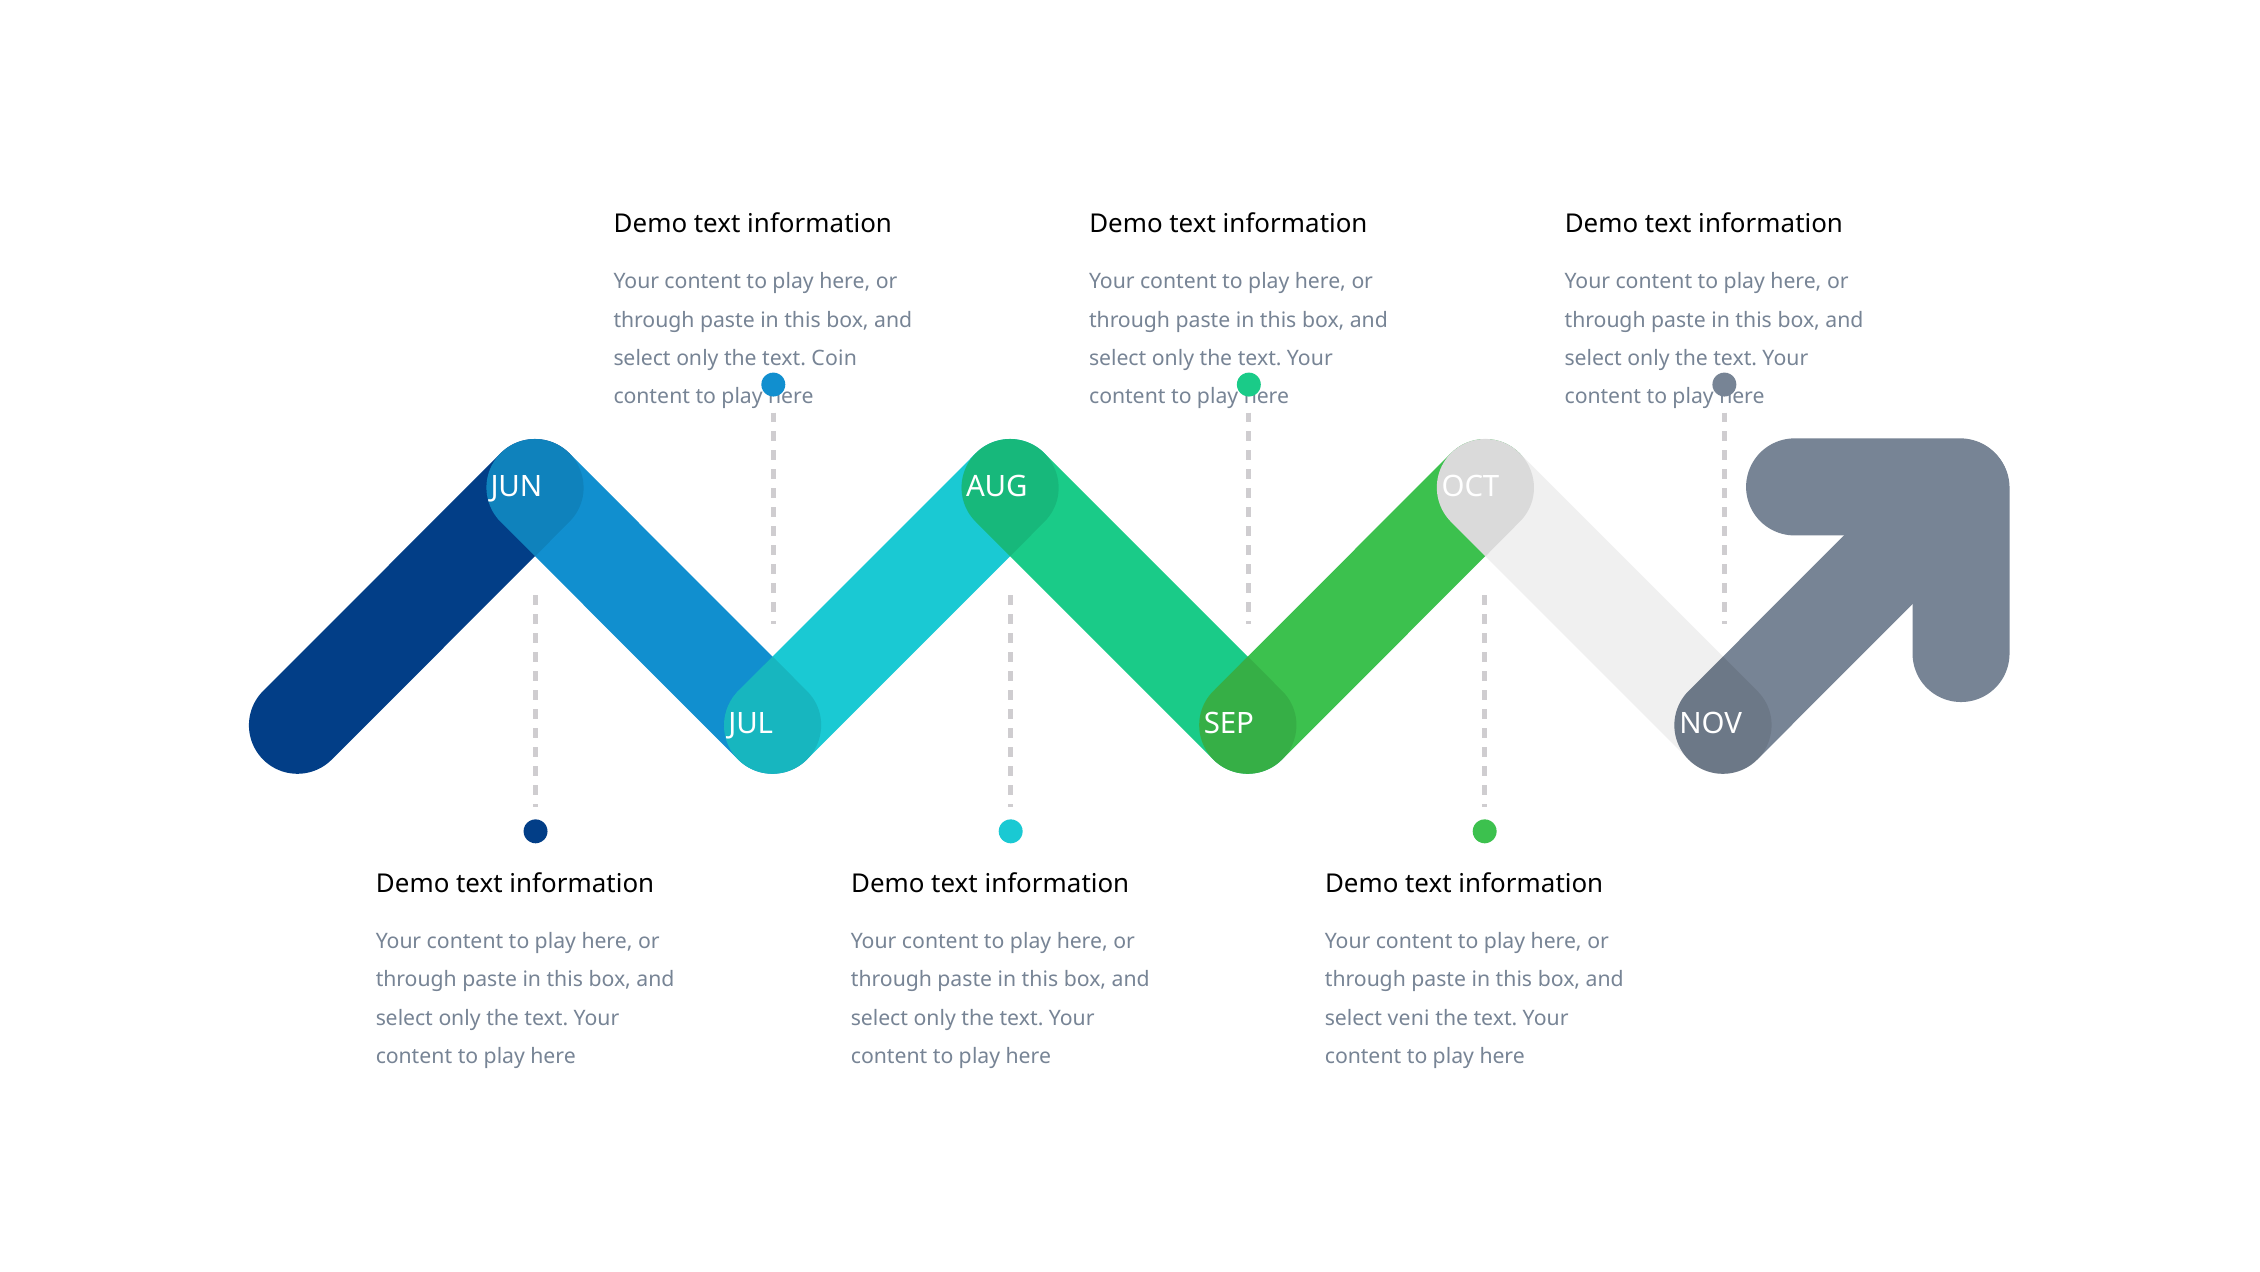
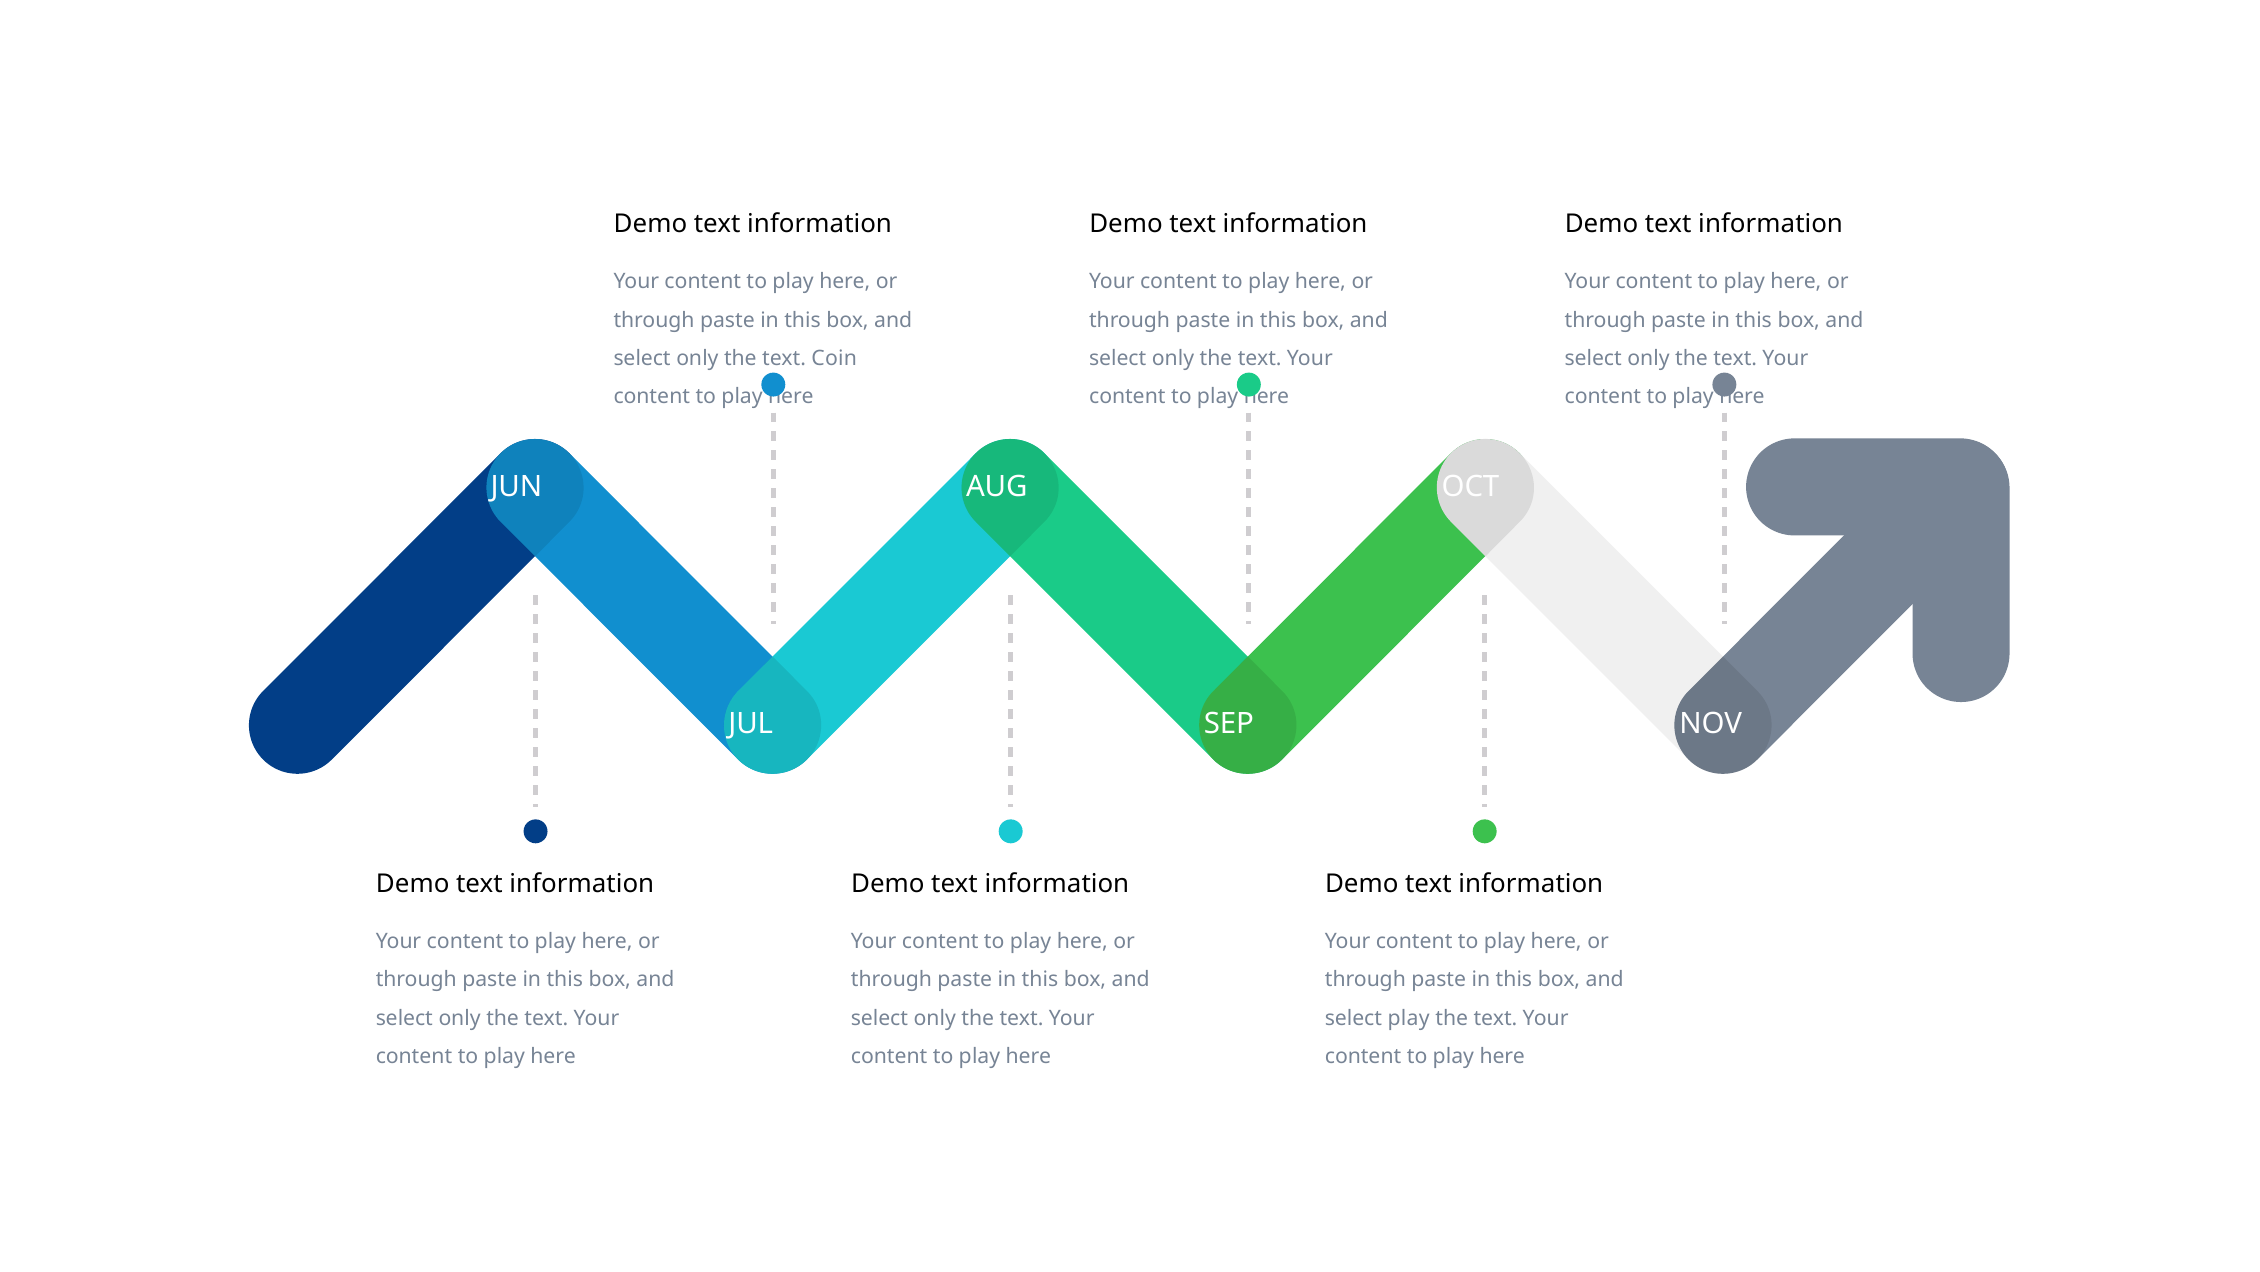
select veni: veni -> play (1409, 1018)
